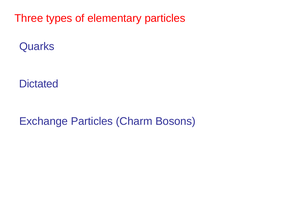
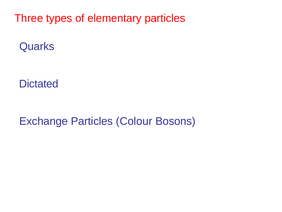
Charm: Charm -> Colour (134, 121)
